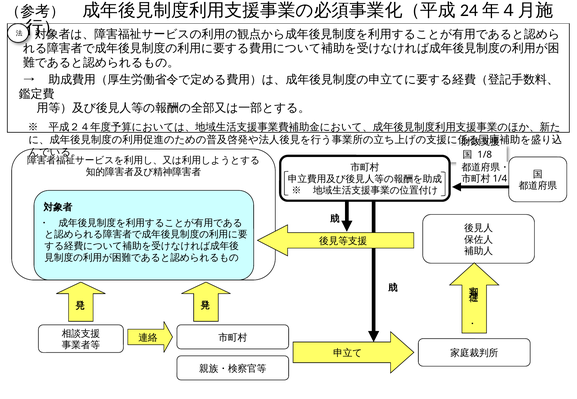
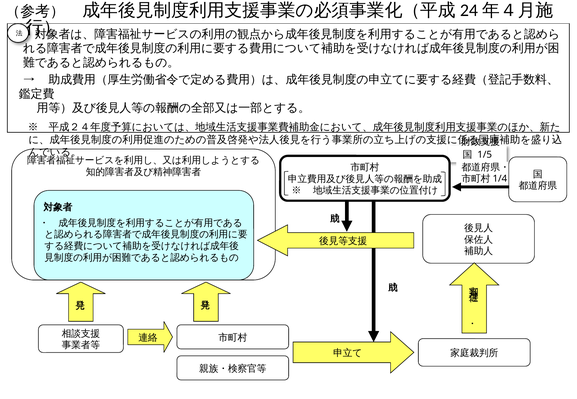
1/8: 1/8 -> 1/5 (485, 155)
